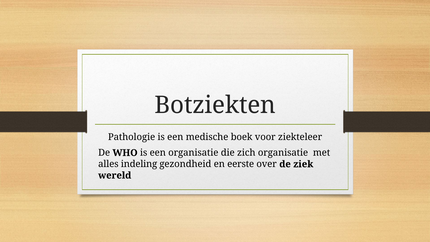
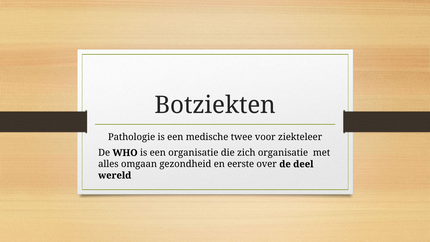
boek: boek -> twee (242, 137)
indeling: indeling -> omgaan (139, 164)
ziek: ziek -> deel (303, 164)
